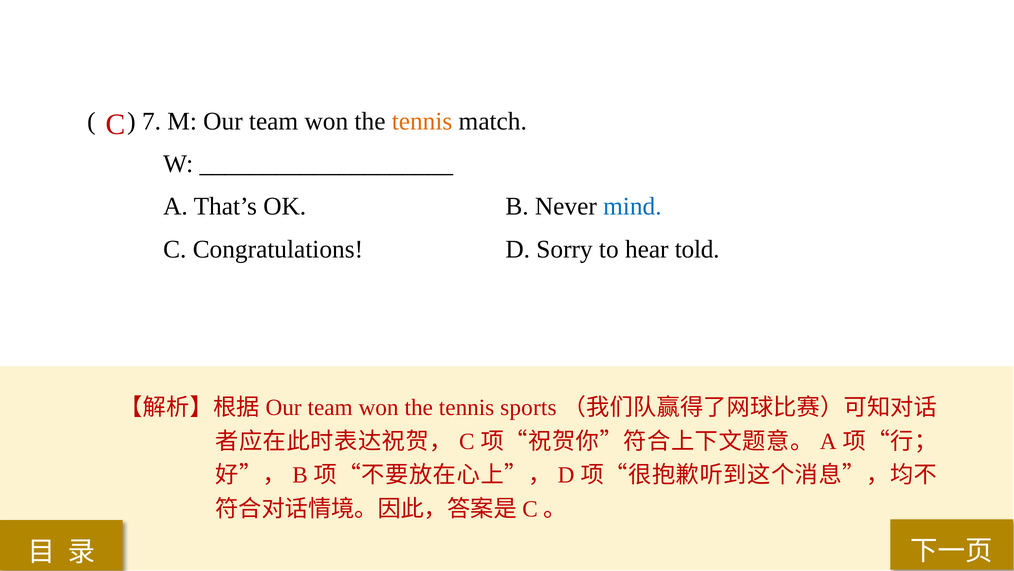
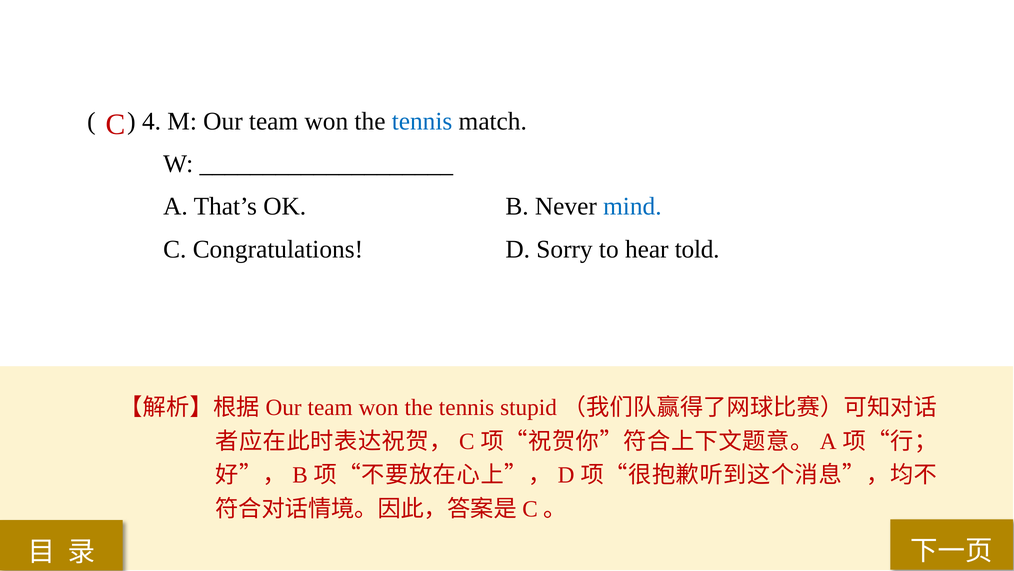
7: 7 -> 4 (152, 121)
tennis colour: orange -> blue (422, 121)
sports: sports -> stupid (529, 407)
